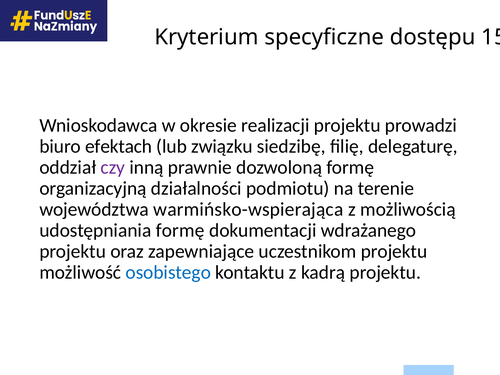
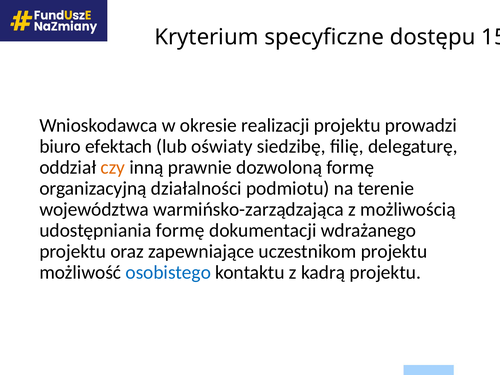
związku: związku -> oświaty (222, 146)
czy colour: purple -> orange (113, 167)
warmińsko-wspierająca: warmińsko-wspierająca -> warmińsko-zarządzająca (248, 209)
